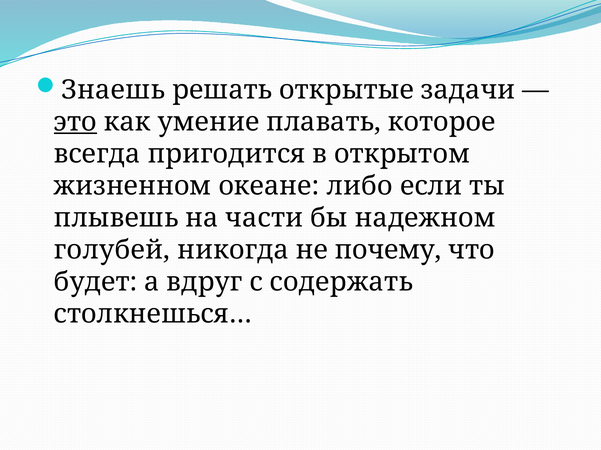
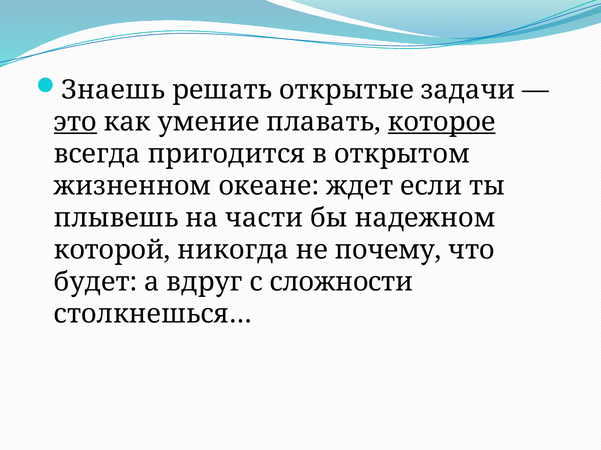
которое underline: none -> present (442, 122)
либо: либо -> ждет (360, 186)
голубей: голубей -> которой (112, 250)
содержать: содержать -> сложности (342, 283)
